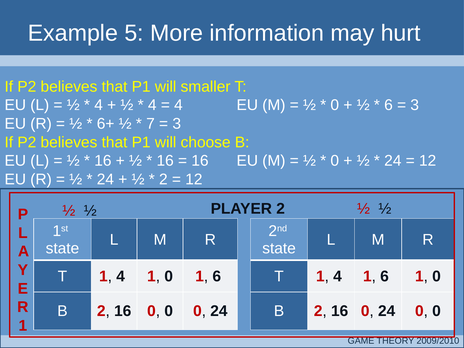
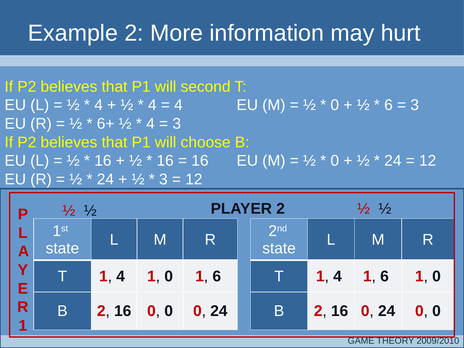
Example 5: 5 -> 2 (134, 33)
smaller: smaller -> second (206, 87)
7: 7 -> 4 (151, 124)
2: 2 -> 3 (163, 179)
